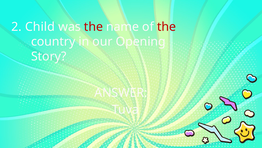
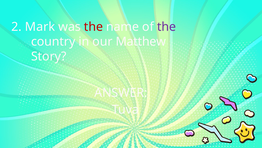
Child: Child -> Mark (40, 27)
the colour: red -> purple (166, 27)
Opening: Opening -> Matthew (141, 41)
